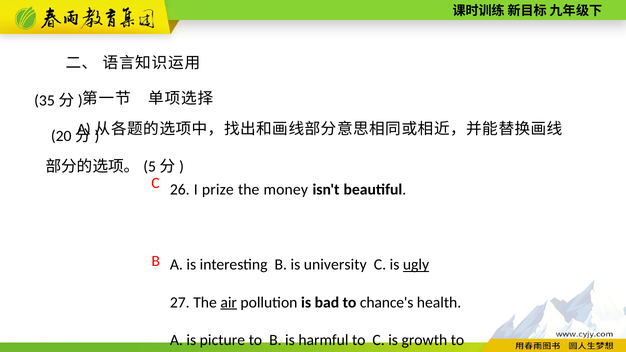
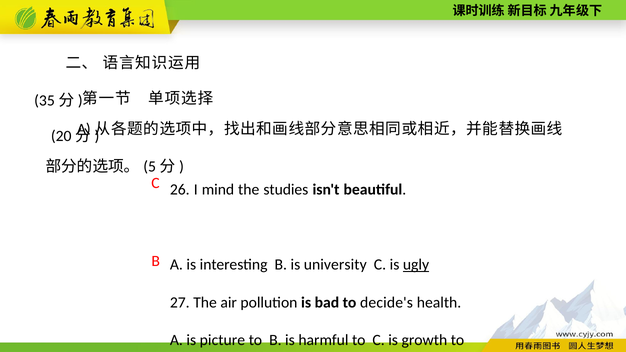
prize: prize -> mind (218, 190)
money: money -> studies (286, 190)
air underline: present -> none (229, 302)
chance's: chance's -> decide's (387, 302)
